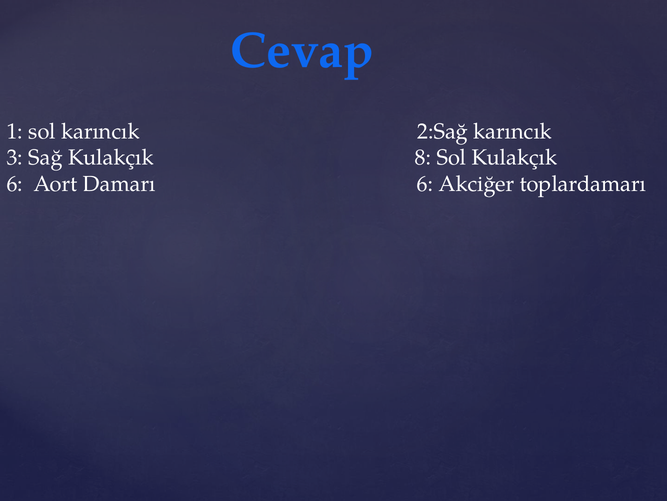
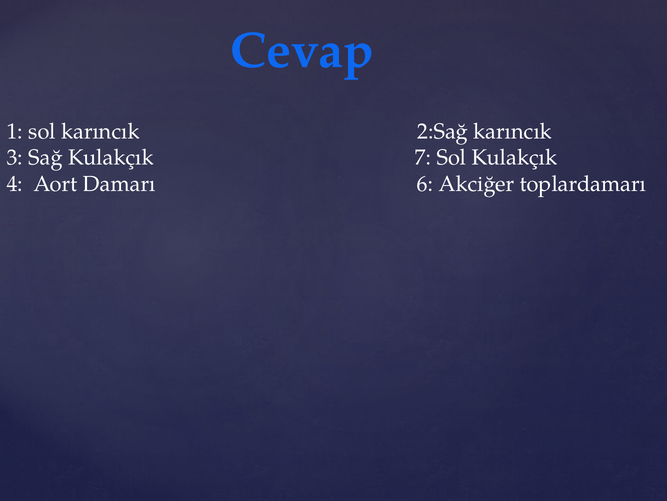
8: 8 -> 7 (423, 158)
6: 6 -> 4 (15, 184)
